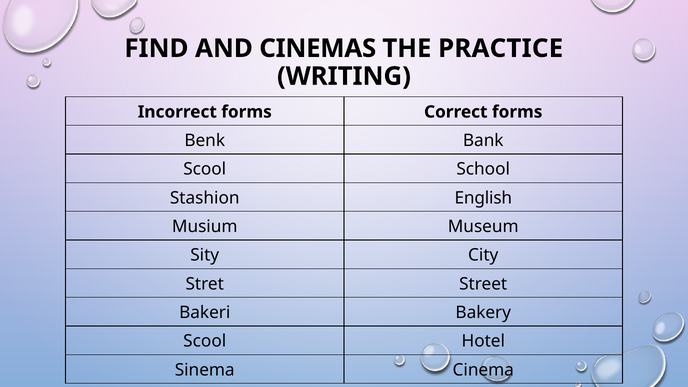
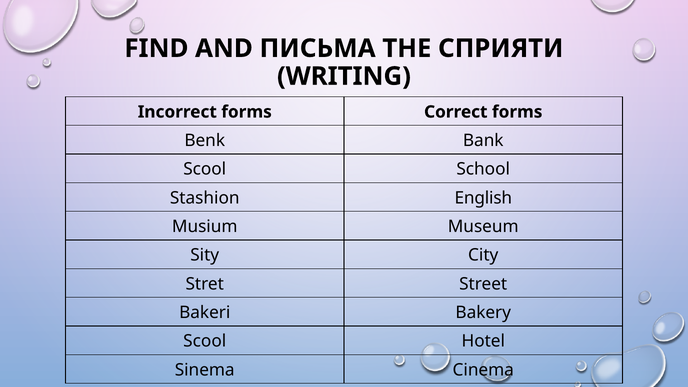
CINEMAS: CINEMAS -> ПИСЬМА (318, 48)
PRACTICE: PRACTICE -> СПРИЯТИ (501, 48)
